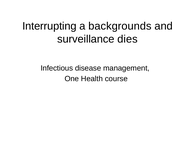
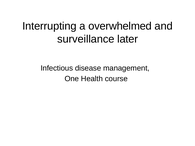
backgrounds: backgrounds -> overwhelmed (120, 26)
dies: dies -> later (128, 39)
